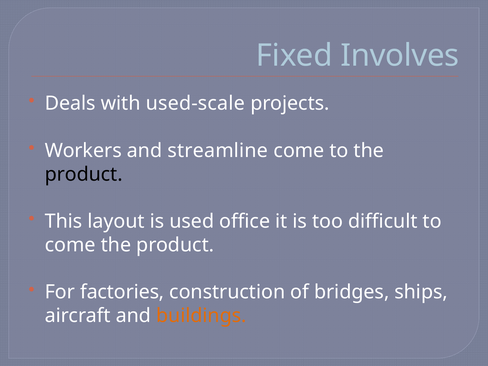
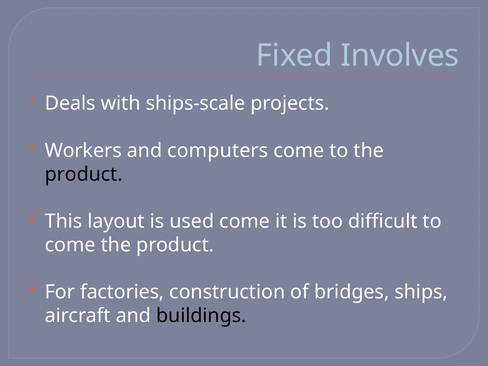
used-scale: used-scale -> ships-scale (196, 103)
streamline: streamline -> computers (218, 151)
used office: office -> come (245, 221)
buildings colour: orange -> black (201, 316)
